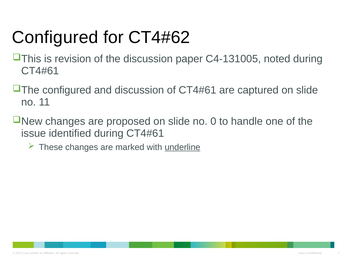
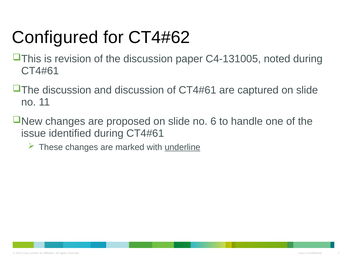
configured: configured -> discussion (67, 90)
0: 0 -> 6 (213, 121)
